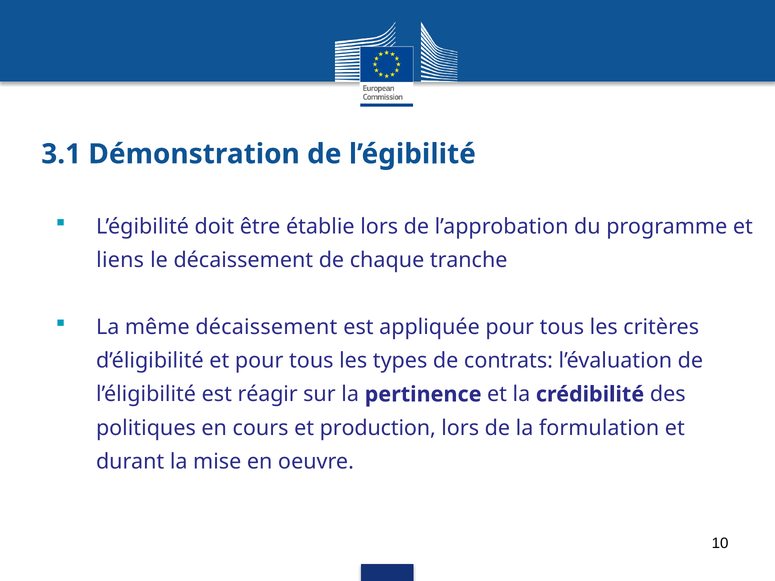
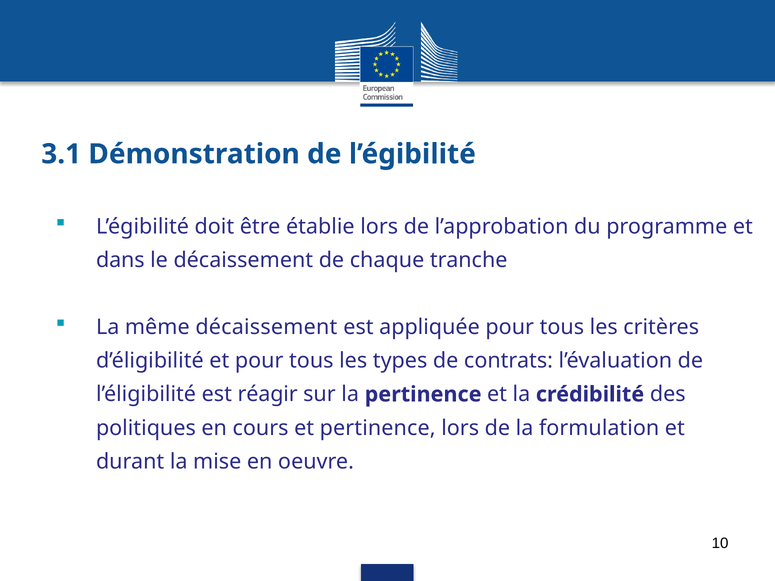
liens: liens -> dans (120, 260)
et production: production -> pertinence (378, 428)
